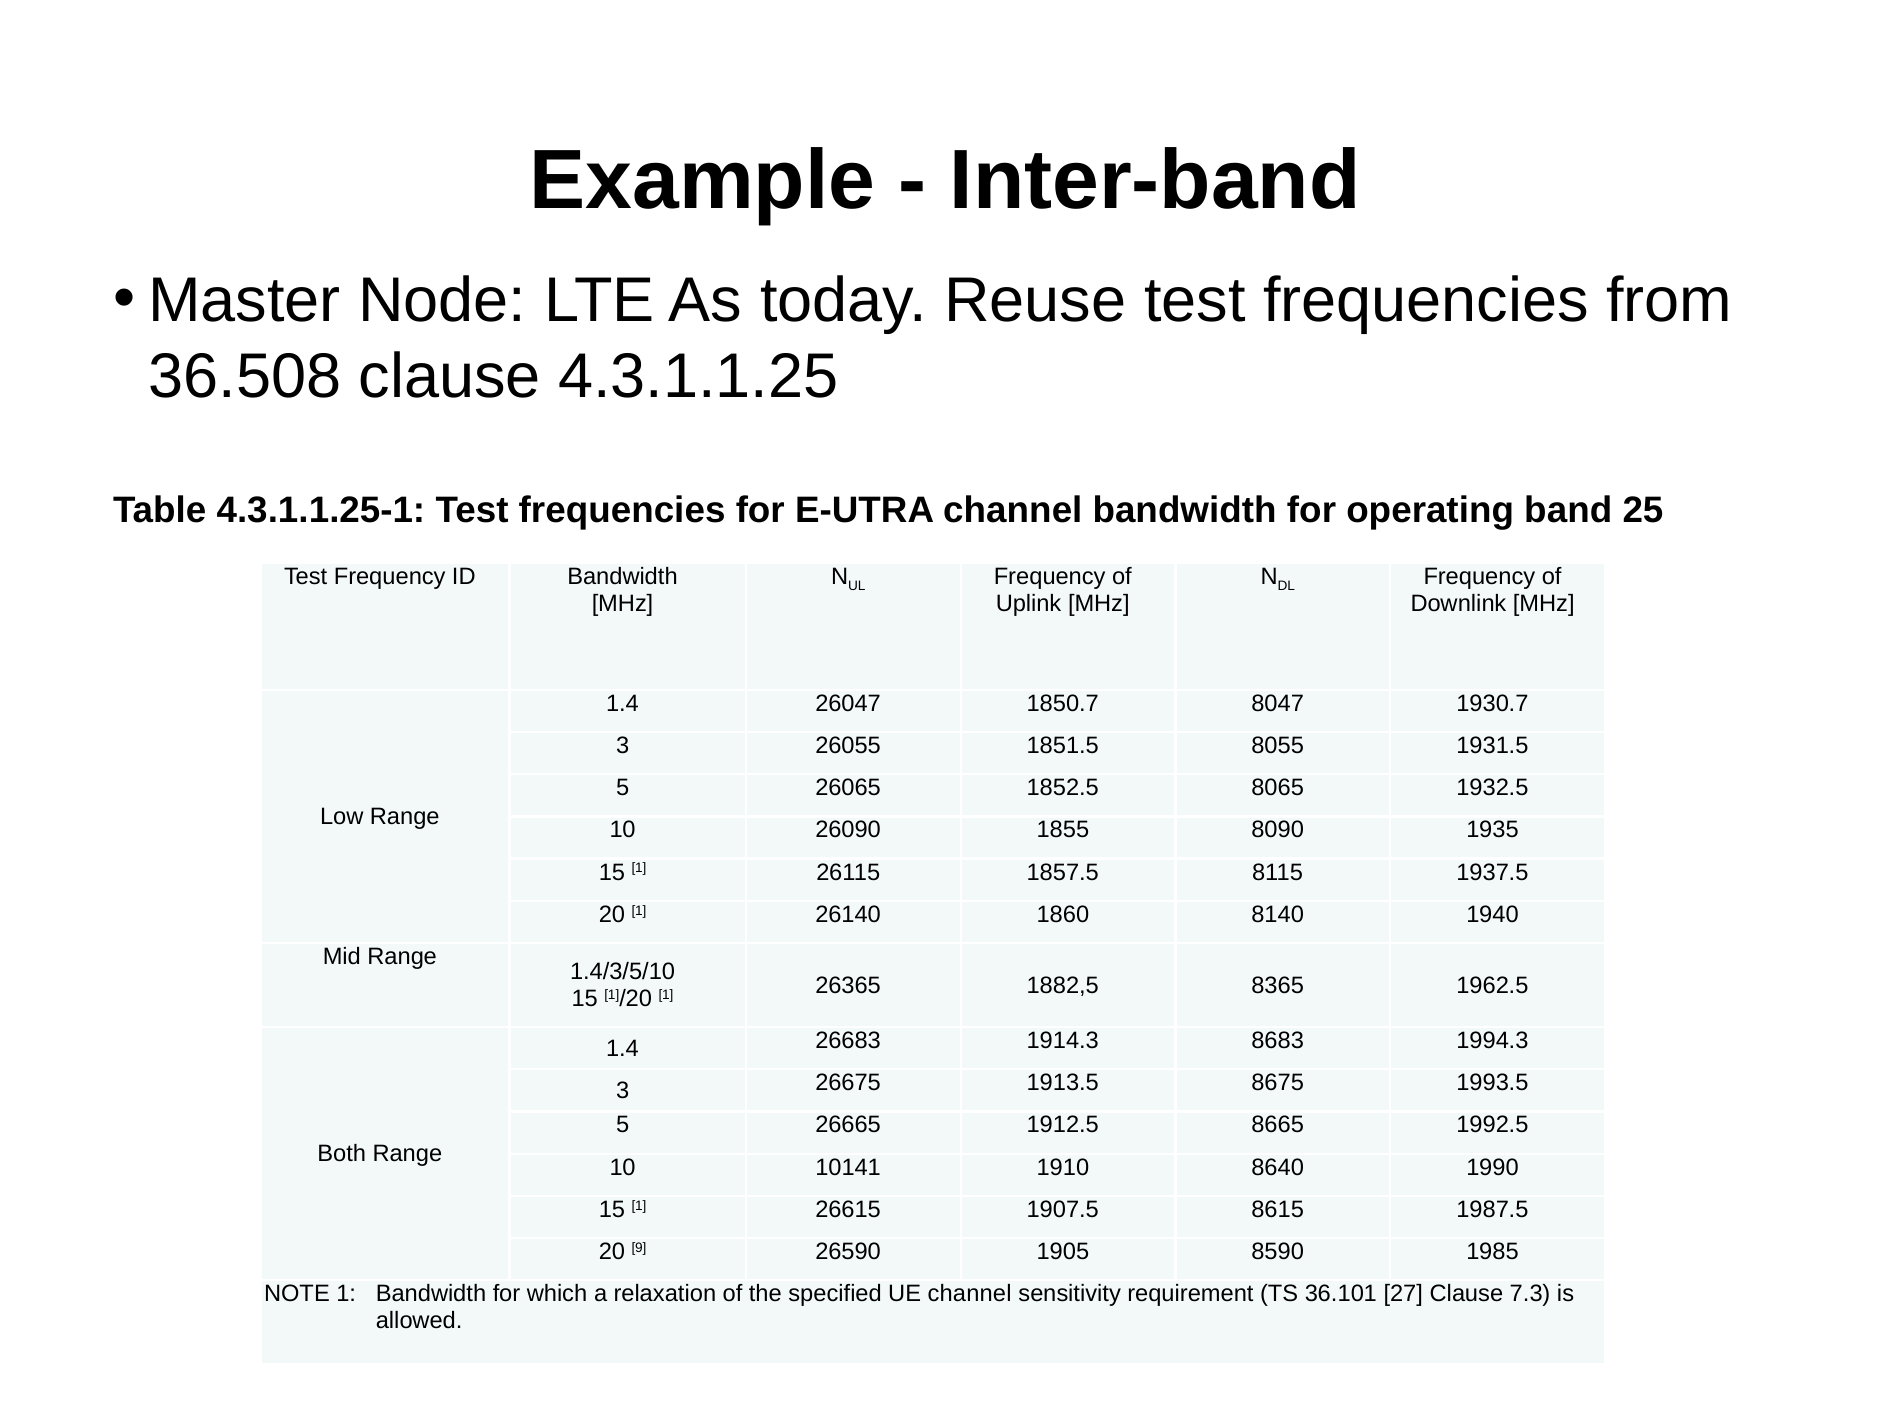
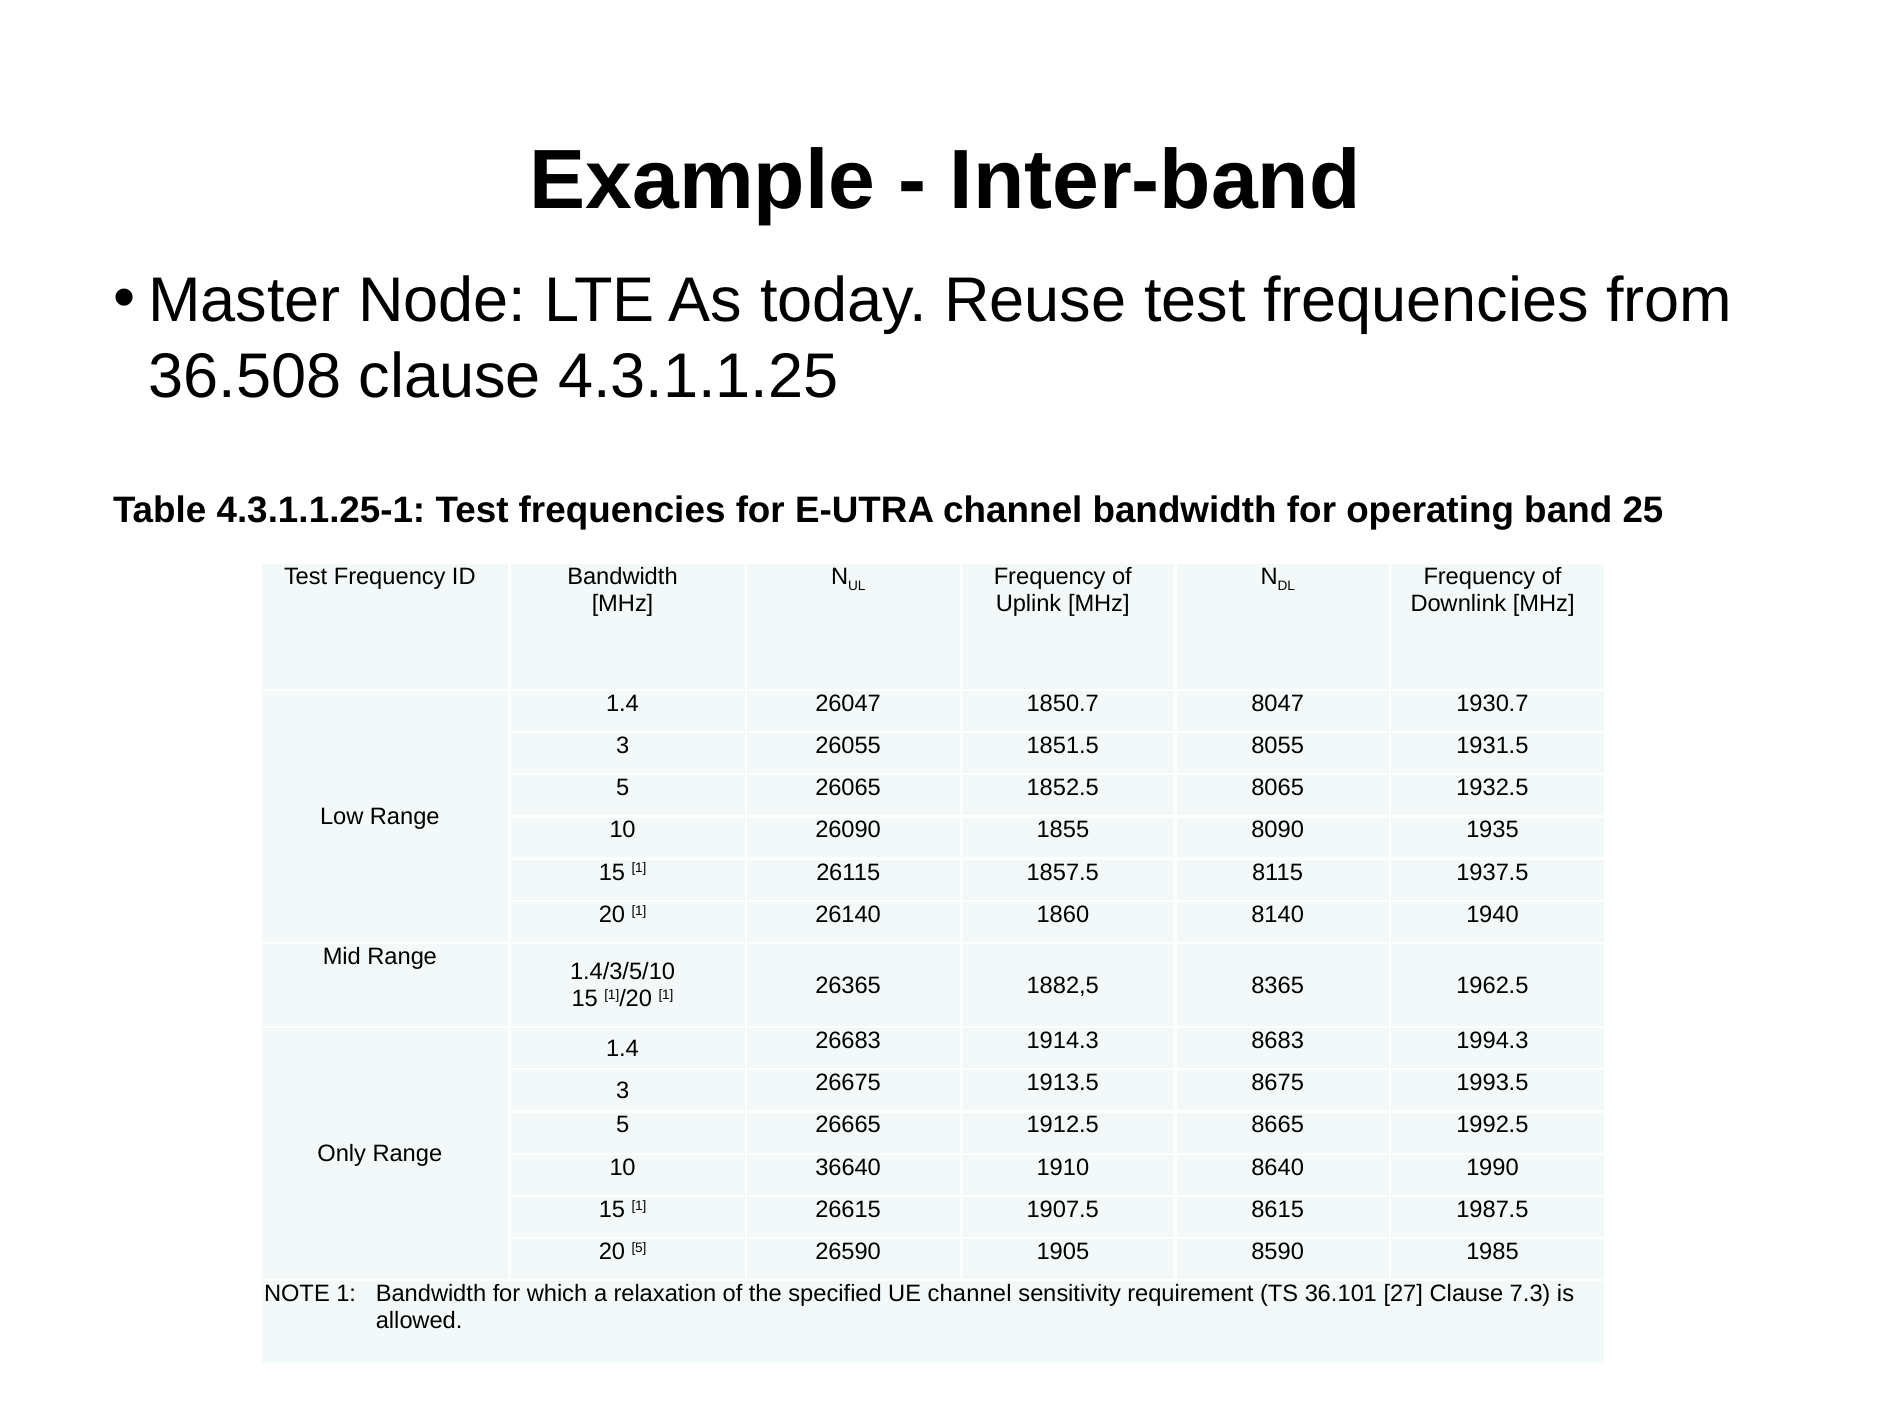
Both: Both -> Only (342, 1153)
10141: 10141 -> 36640 (848, 1167)
20 9: 9 -> 5 (639, 1247)
